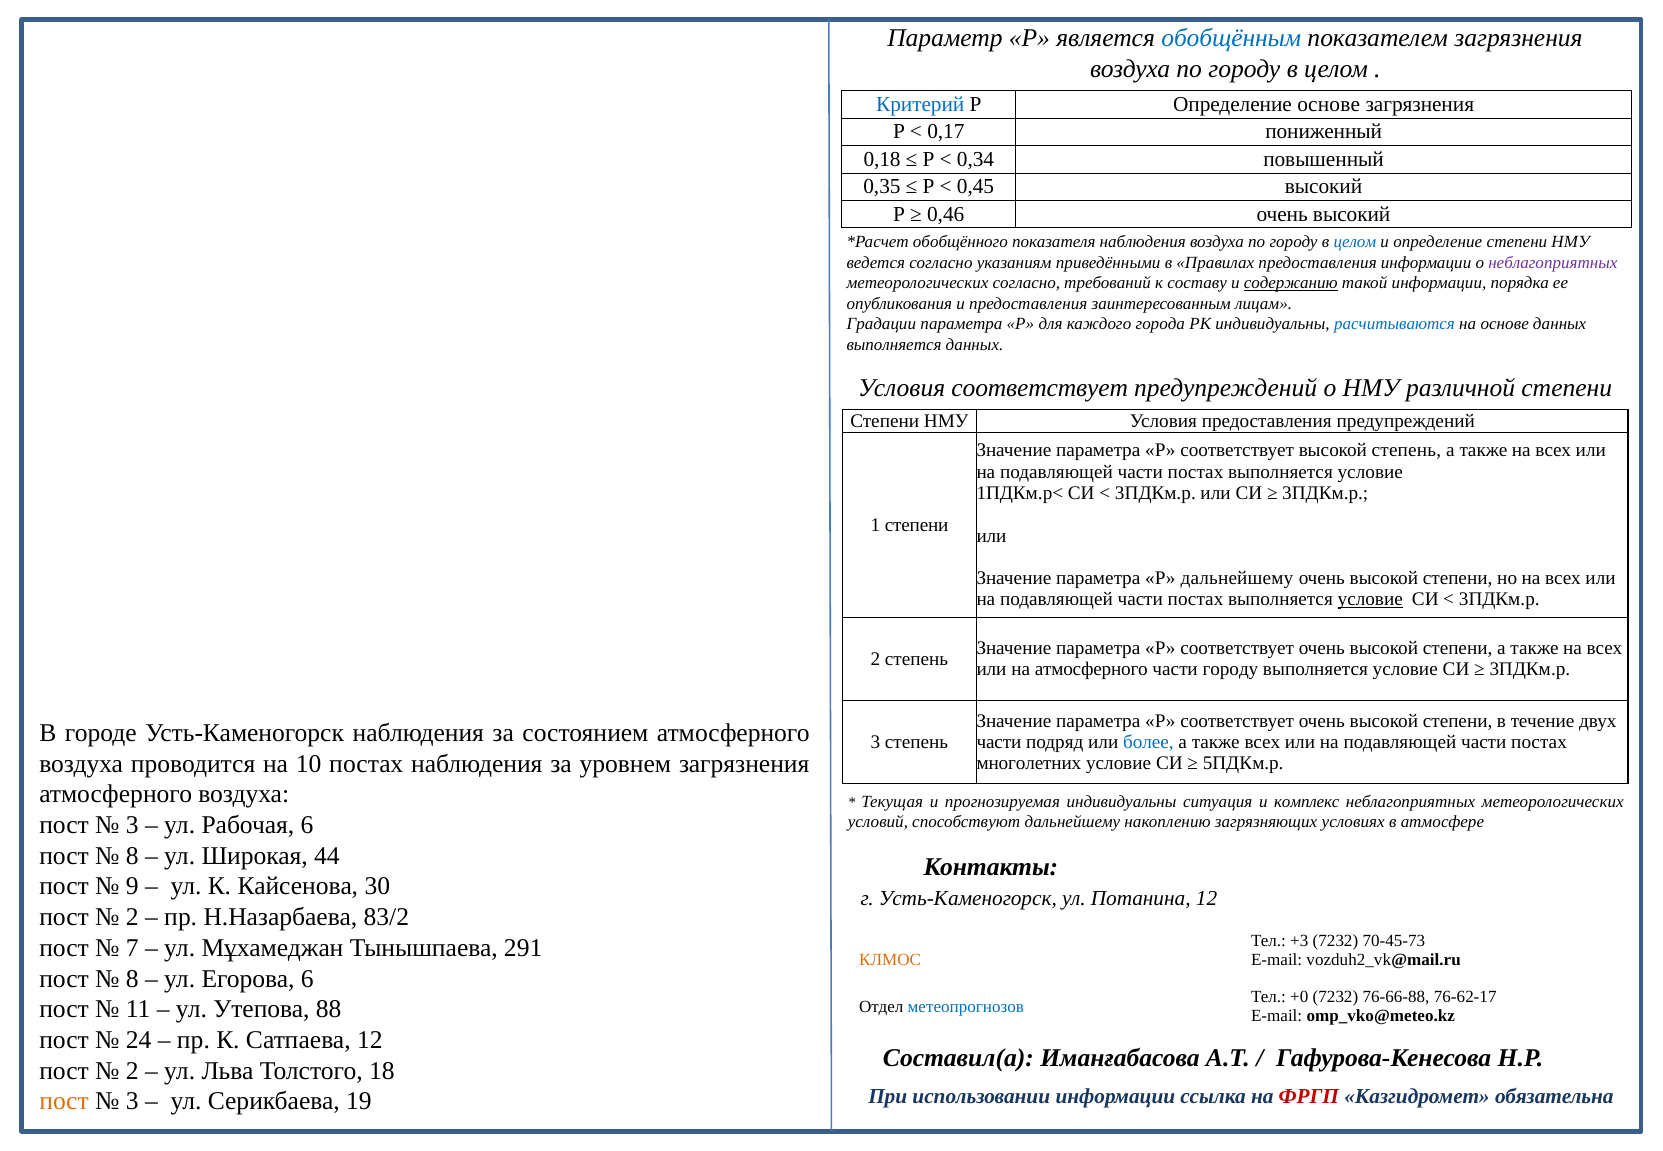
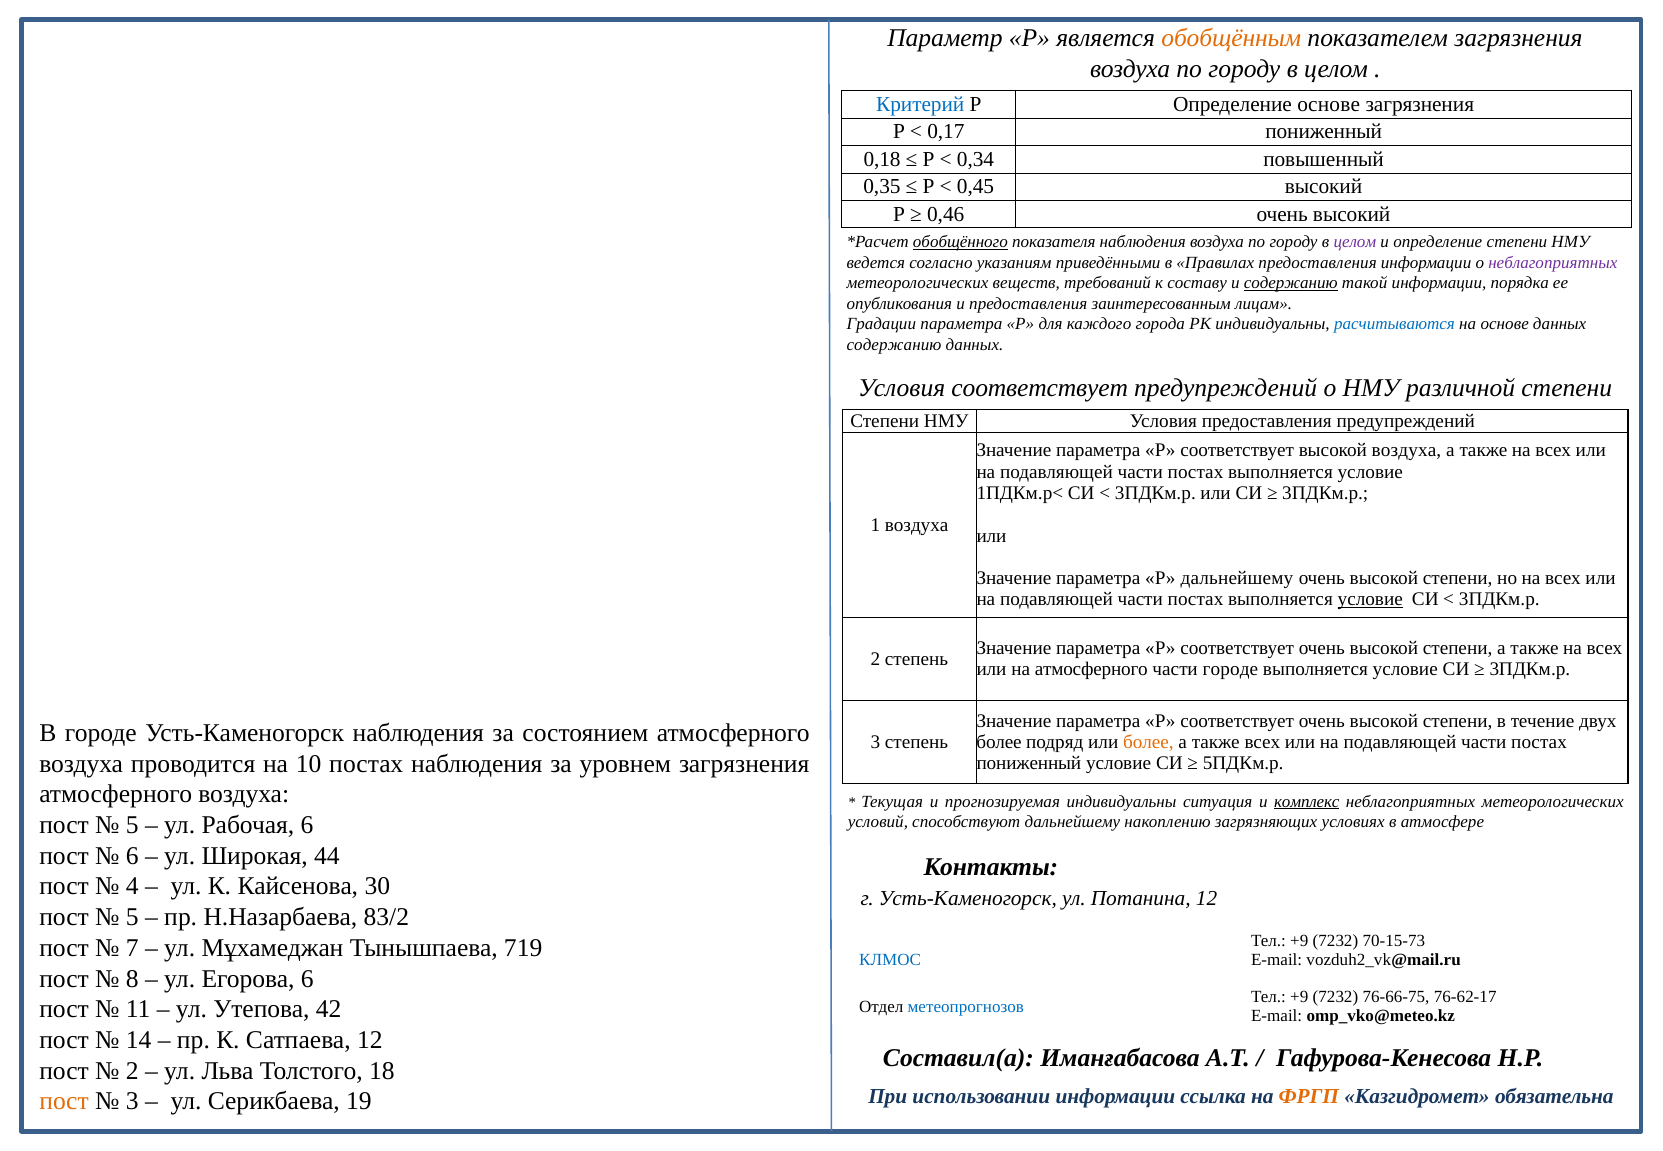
обобщённым colour: blue -> orange (1231, 38)
обобщённого underline: none -> present (960, 242)
целом colour: blue -> purple (1355, 242)
метеорологических согласно: согласно -> веществ (1026, 283)
выполняется: выполняется -> содержанию (894, 344)
высокой степень: степень -> воздуха (1406, 451)
1 степени: степени -> воздуха (917, 525)
части городу: городу -> городе (1230, 670)
части: части -> более (999, 742)
более colour: blue -> orange (1148, 742)
многолетних: многолетних -> пониженный (1029, 764)
комплекс underline: none -> present (1307, 802)
3: 3 -> 5 (132, 825)
8: 8 -> 6 (132, 856)
9: 9 -> 4 (132, 887)
2: 2 -> 5 (132, 917)
+3: +3 -> +9 (1299, 941)
70-45-73: 70-45-73 -> 70-15-73 (1394, 941)
291: 291 -> 719 (523, 948)
КЛМОС colour: orange -> blue (890, 960)
+0: +0 -> +9 (1299, 998)
76-66-88: 76-66-88 -> 76-66-75 (1396, 998)
88: 88 -> 42 (329, 1010)
24: 24 -> 14 (139, 1040)
ФРГП colour: red -> orange (1309, 1096)
